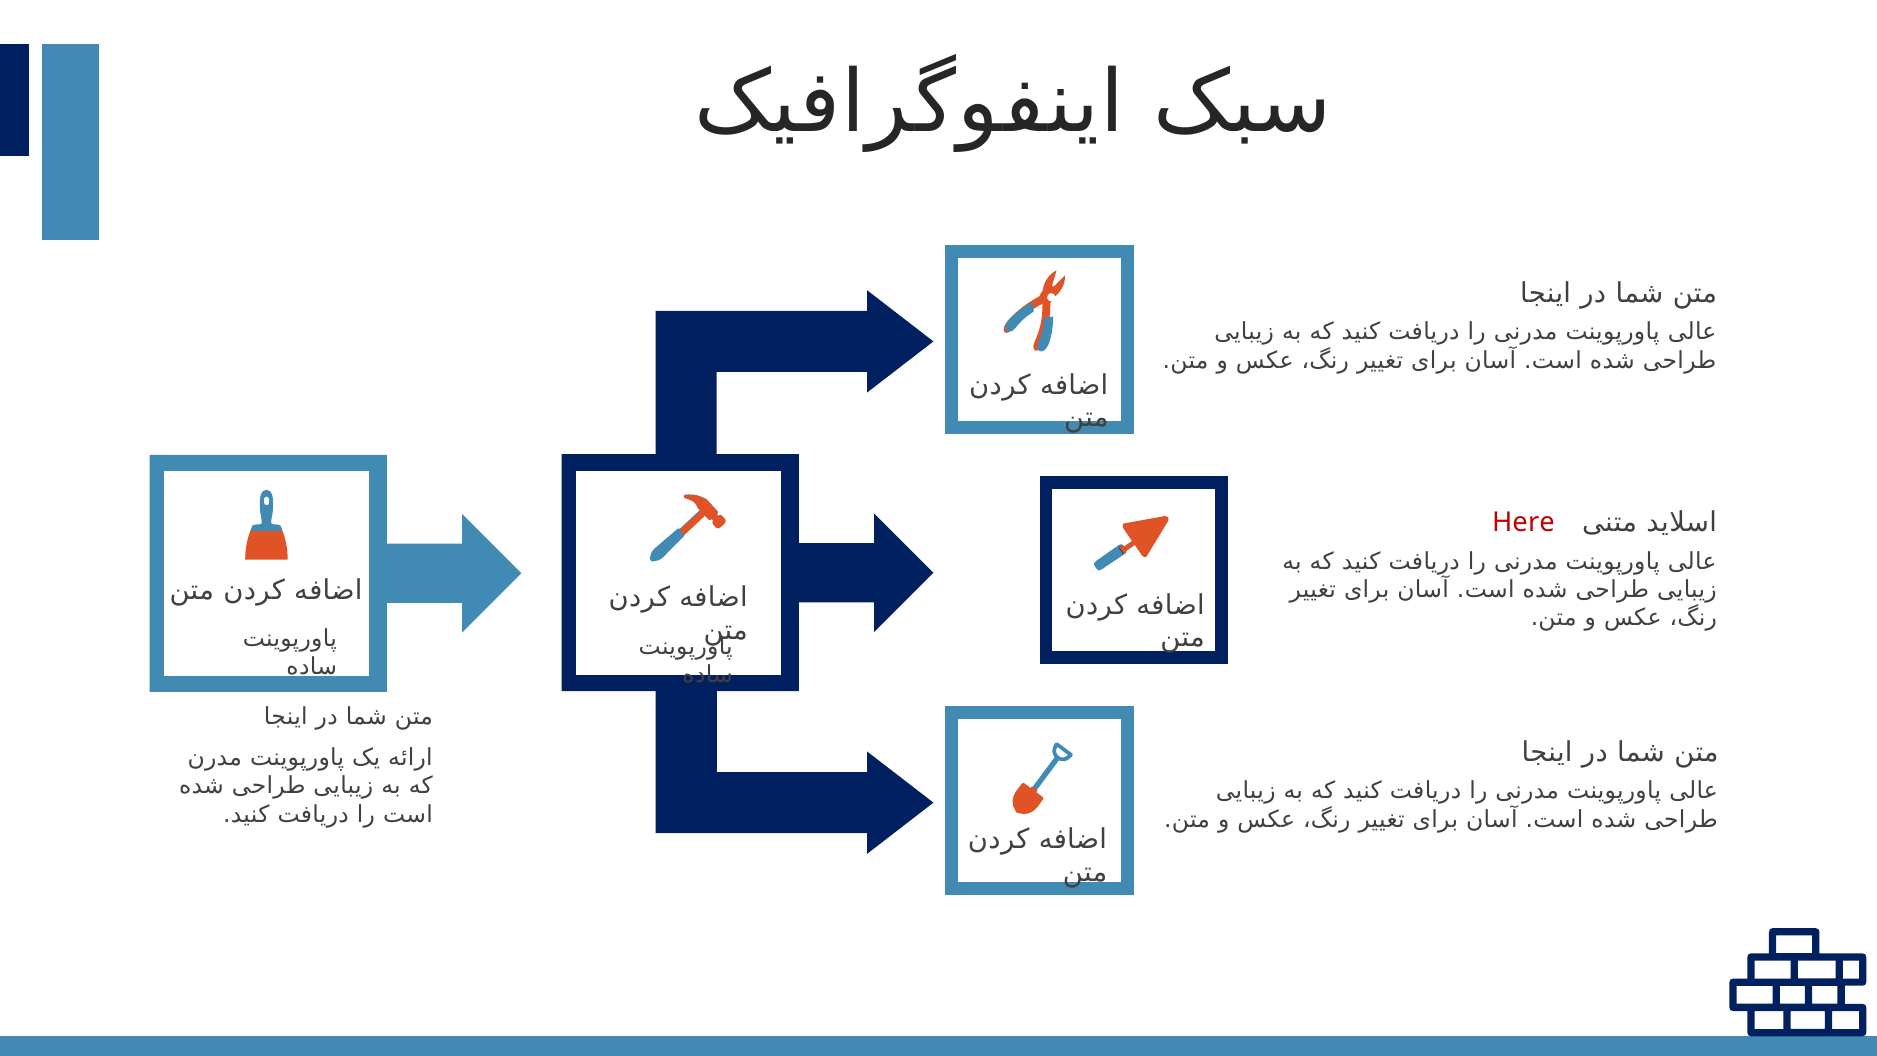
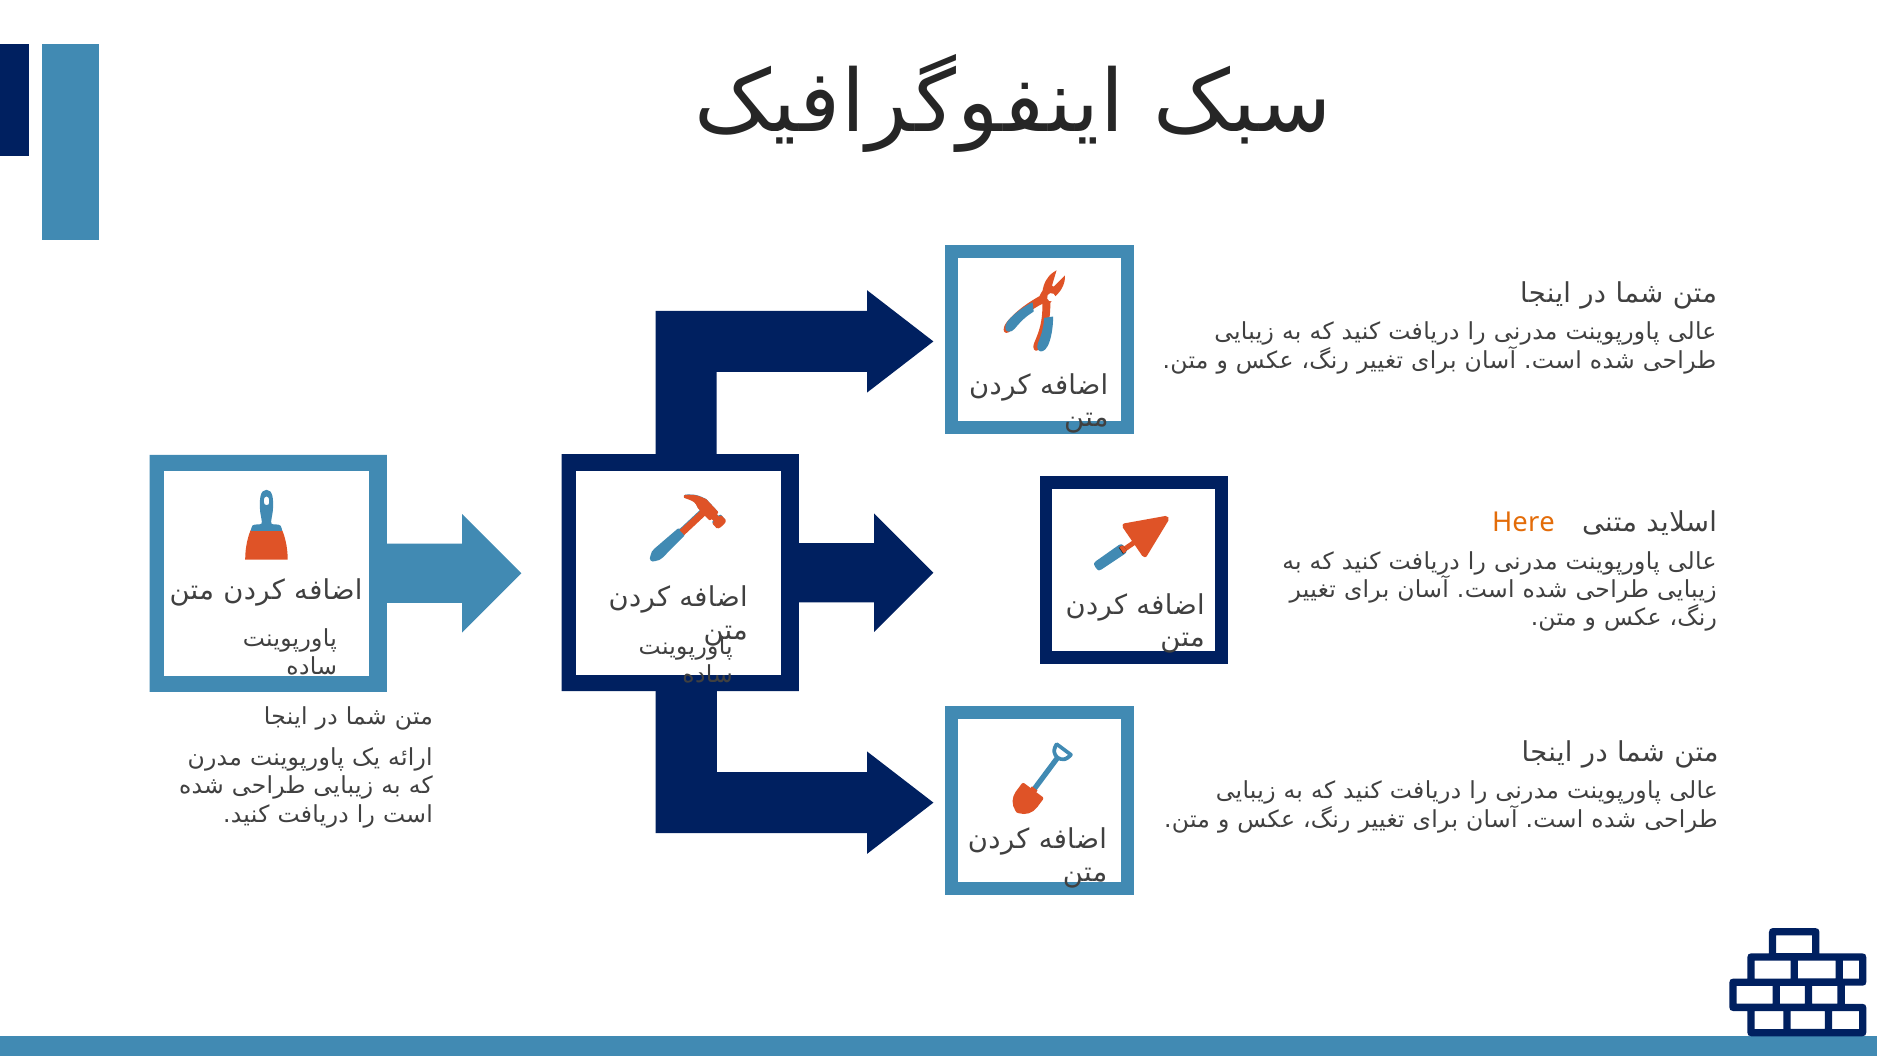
Here colour: red -> orange (1523, 523)
